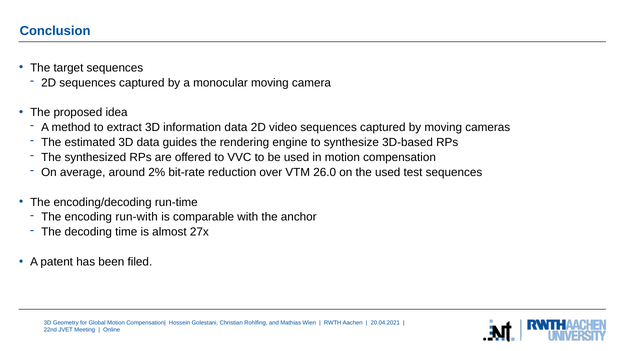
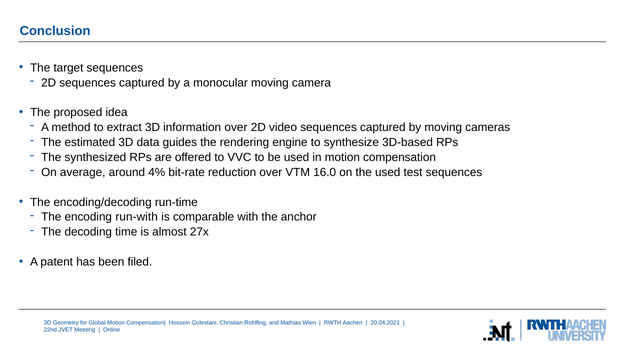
information data: data -> over (236, 127)
2%: 2% -> 4% (157, 172)
26.0: 26.0 -> 16.0 (325, 172)
